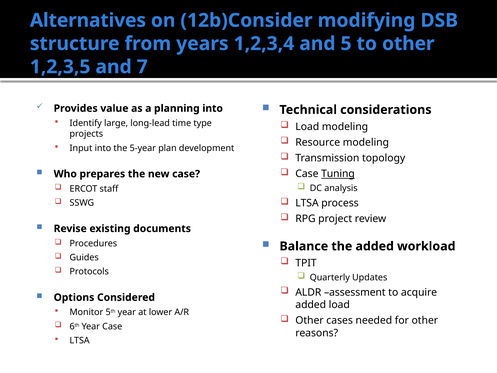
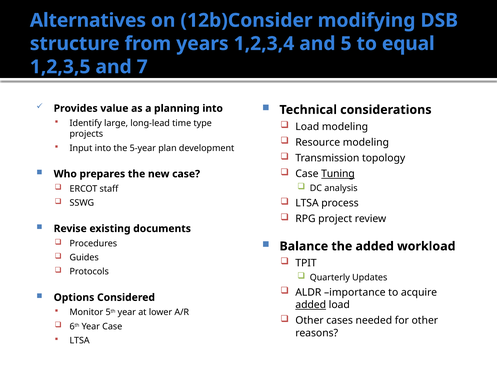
to other: other -> equal (408, 44)
assessment: assessment -> importance (355, 292)
added underline: none -> present (311, 305)
